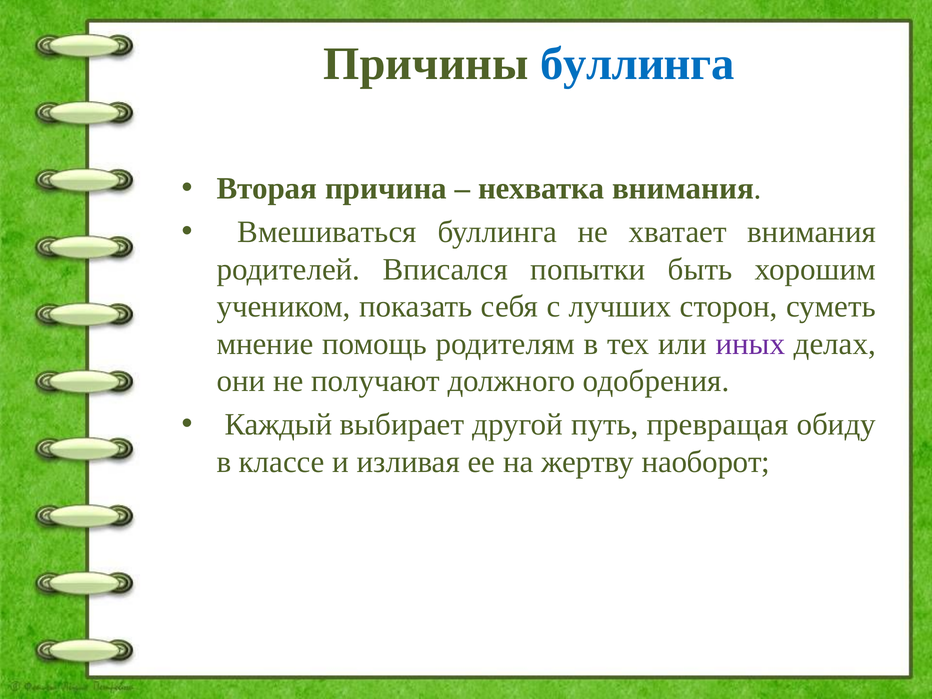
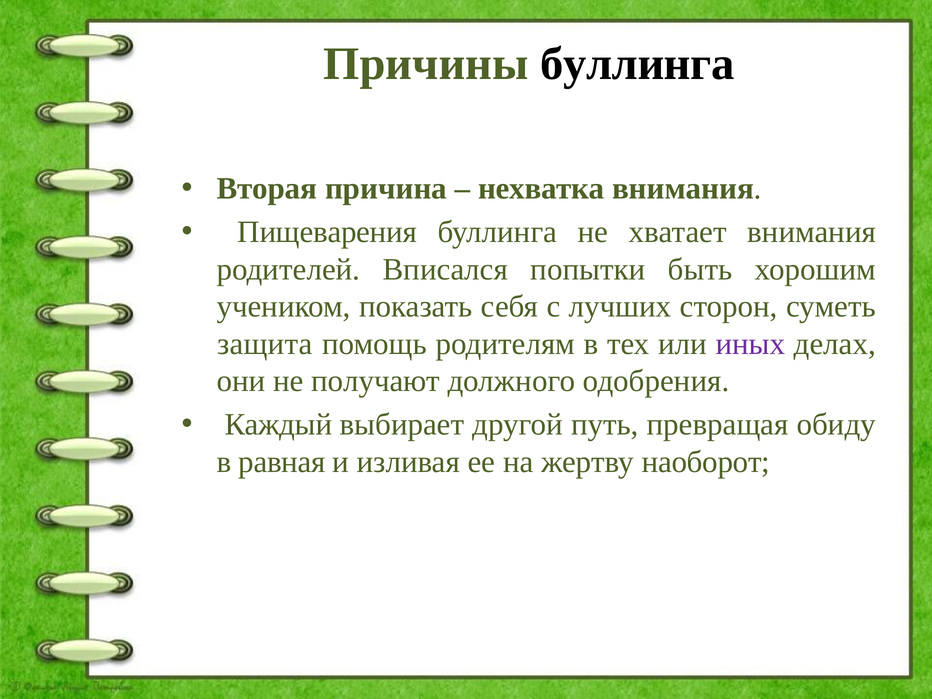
буллинга colour: blue -> black (637, 64)
Вмешиваться: Вмешиваться -> Пищеварения (327, 232)
мнение: мнение -> защита (265, 344)
классе: классе -> равная (282, 462)
